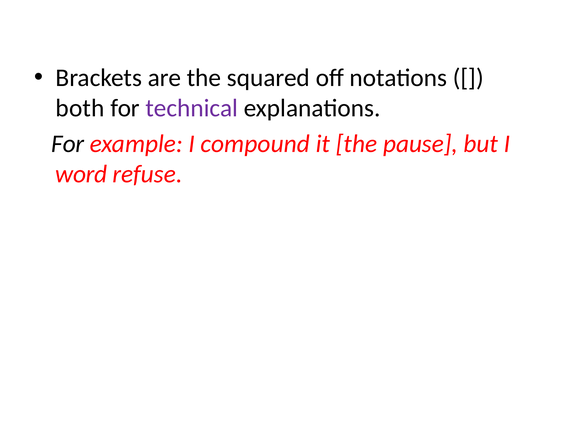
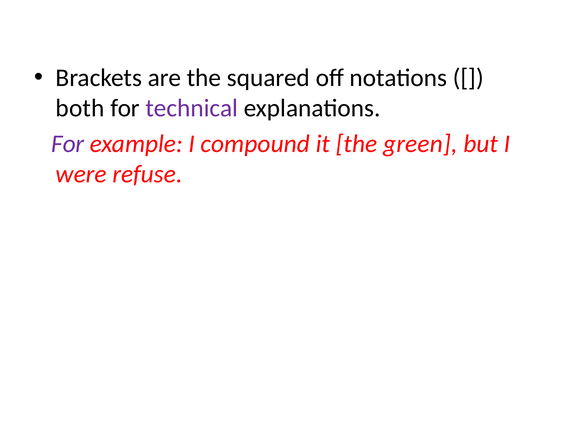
For colour: black -> purple (68, 144)
pause: pause -> green (420, 144)
word: word -> were (81, 174)
